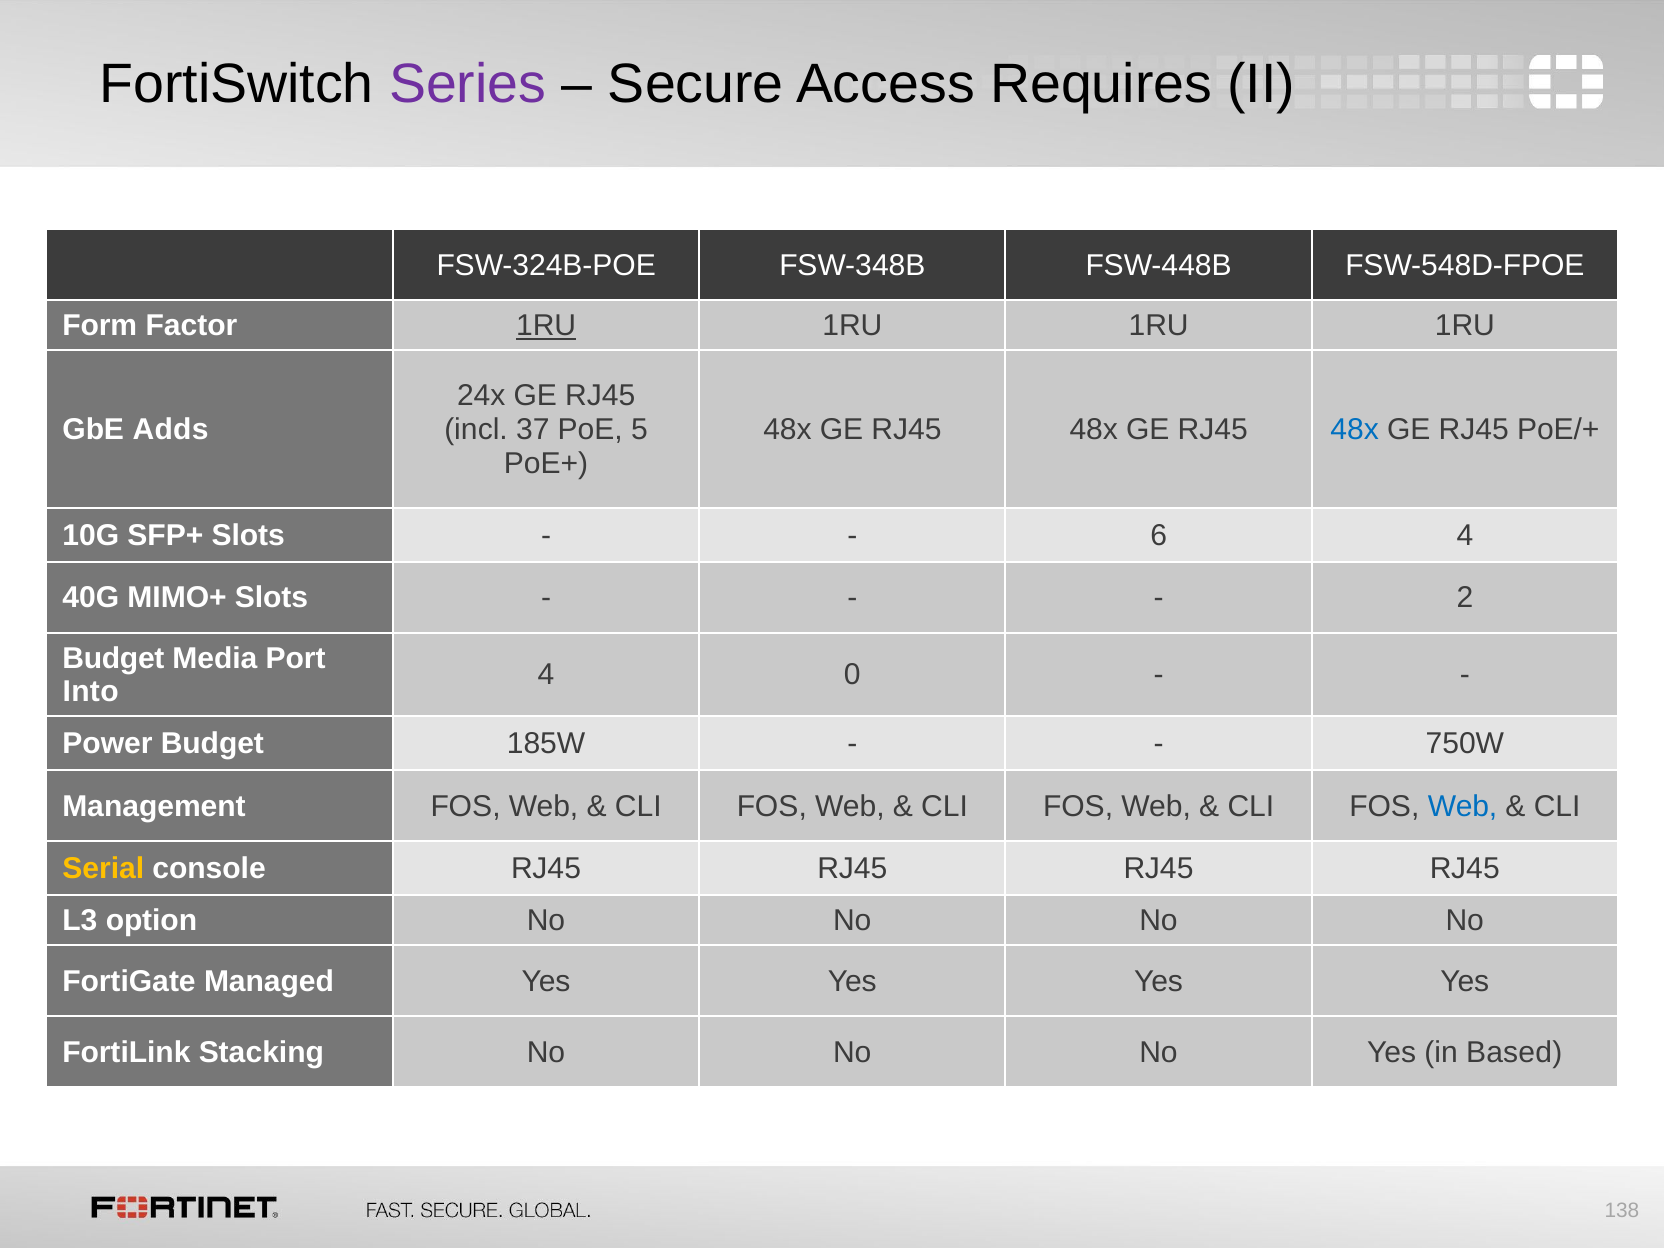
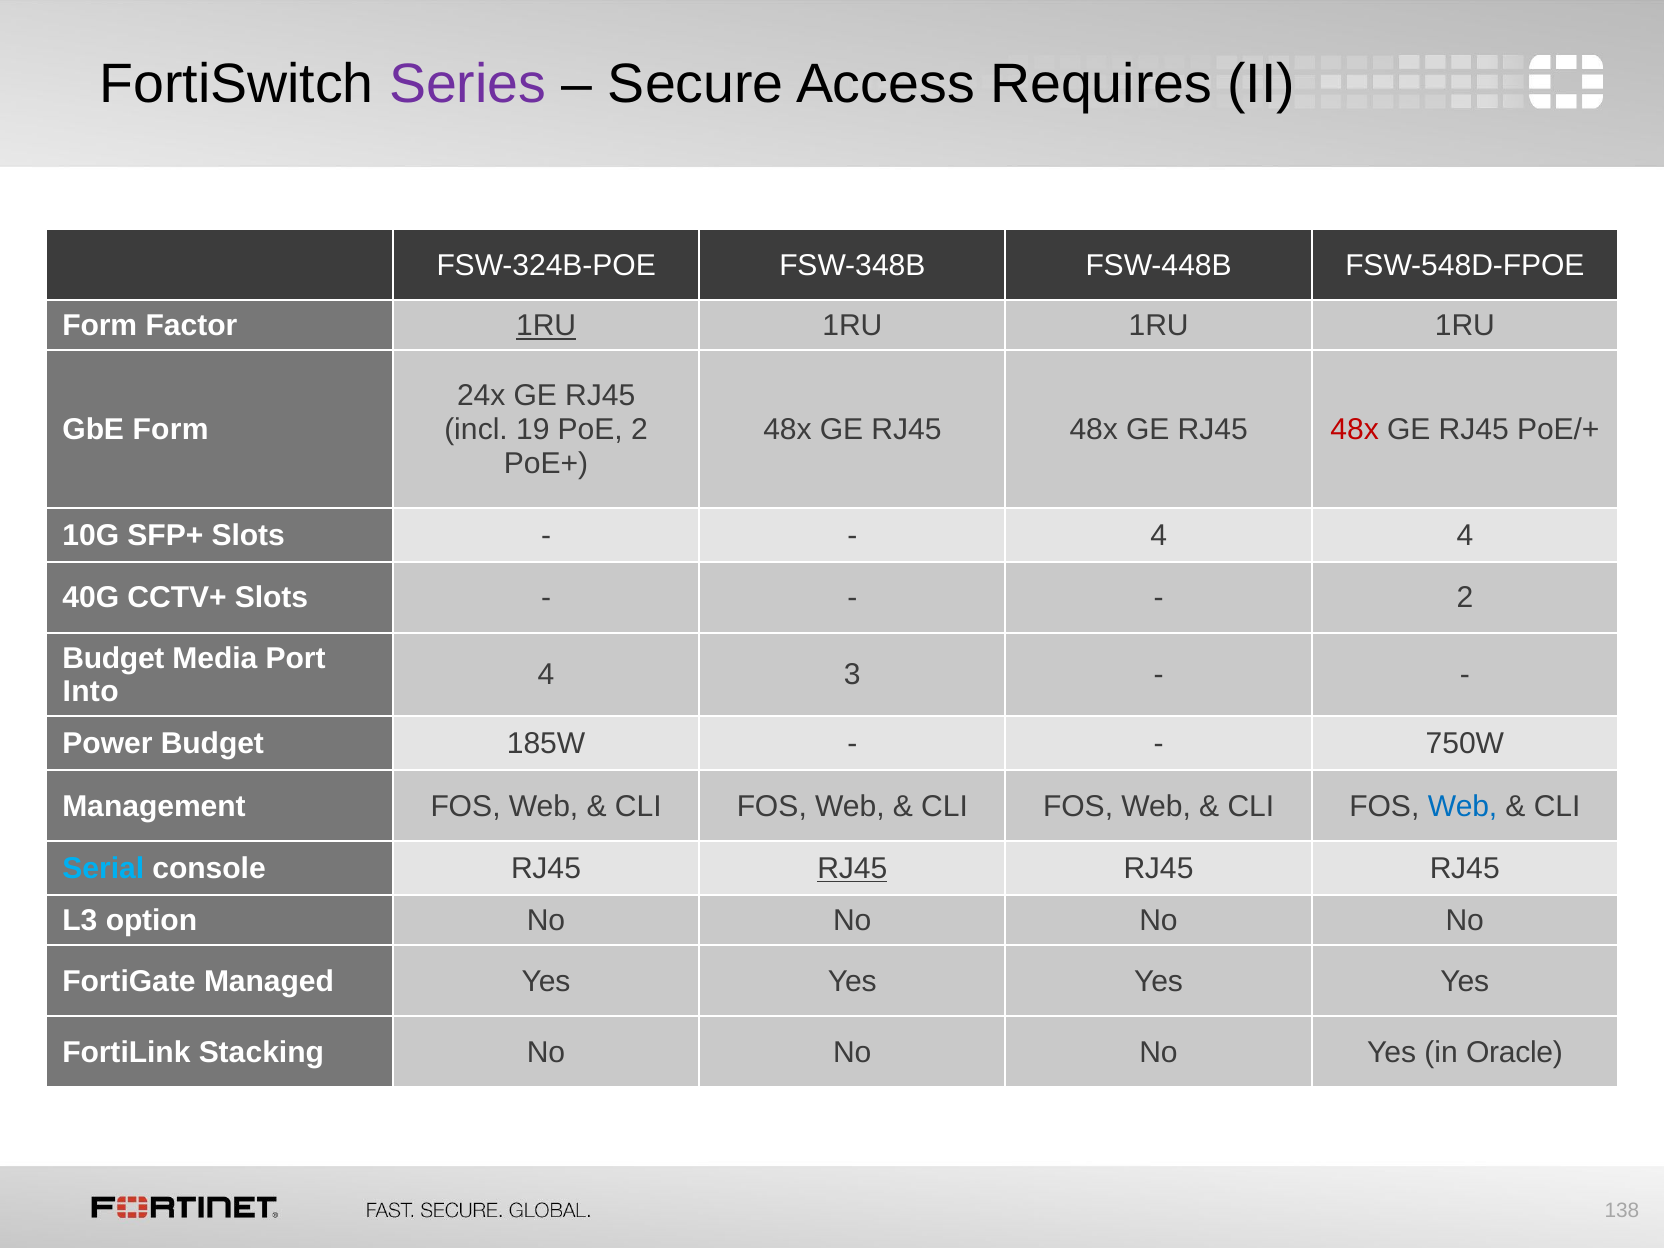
GbE Adds: Adds -> Form (171, 430)
37: 37 -> 19 (533, 430)
PoE 5: 5 -> 2 (639, 430)
48x colour: blue -> red (1355, 430)
6: 6 -> 4 (1159, 535)
MIMO+: MIMO+ -> CCTV+ (177, 598)
0: 0 -> 3 (852, 675)
Serial colour: yellow -> light blue (103, 869)
RJ45 underline: none -> present (852, 869)
Based: Based -> Oracle (1514, 1052)
